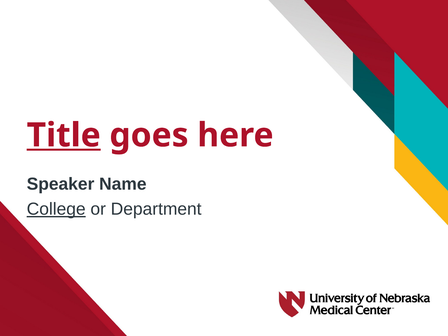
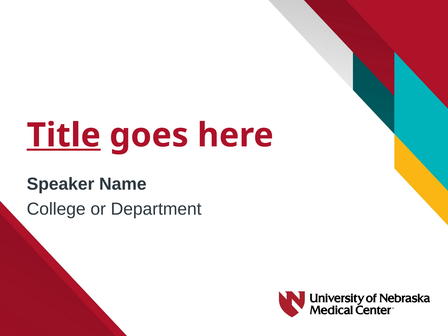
College underline: present -> none (56, 209)
